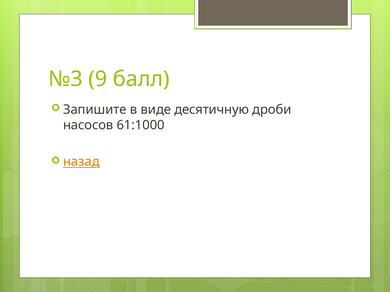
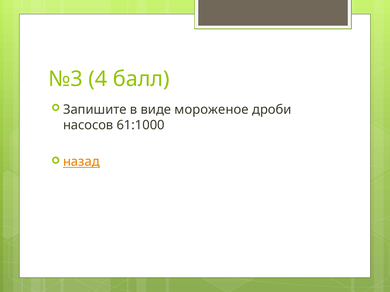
9: 9 -> 4 (98, 79)
десятичную: десятичную -> мороженое (212, 110)
